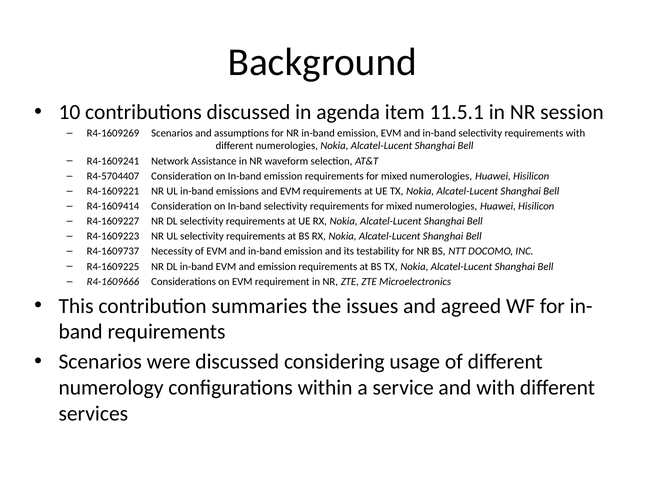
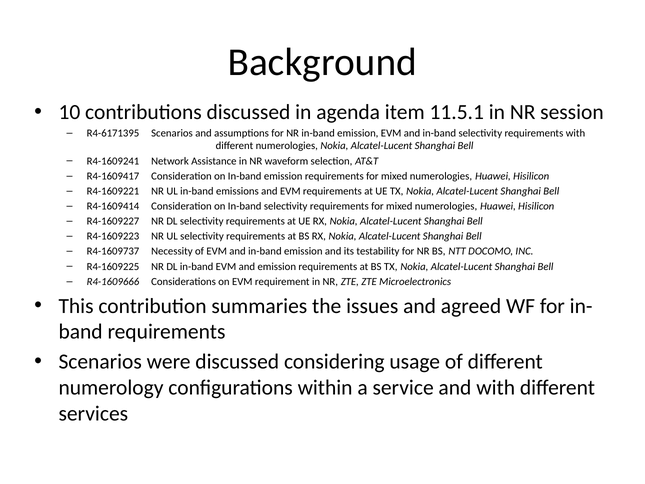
R4-1609269: R4-1609269 -> R4-6171395 (113, 133)
R4-5704407: R4-5704407 -> R4-1609417 (113, 176)
